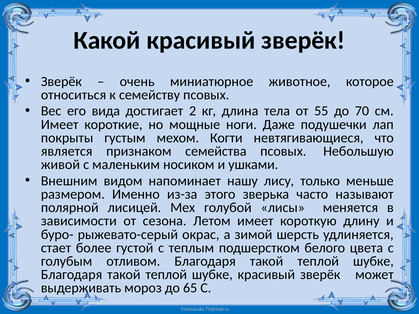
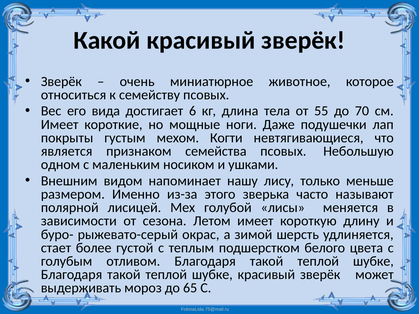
2: 2 -> 6 (193, 111)
живой: живой -> одном (60, 165)
